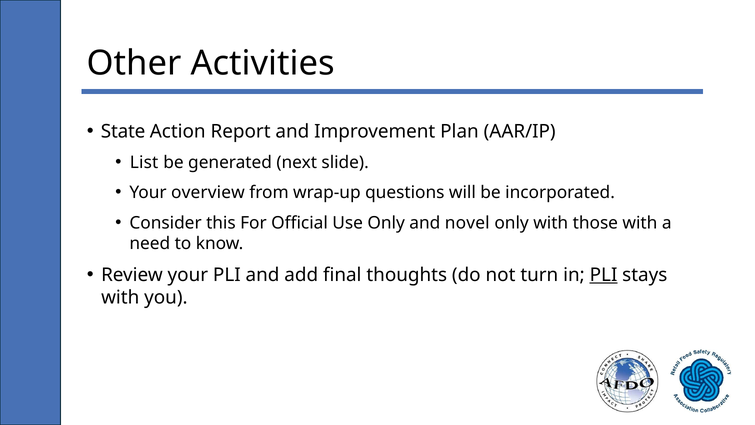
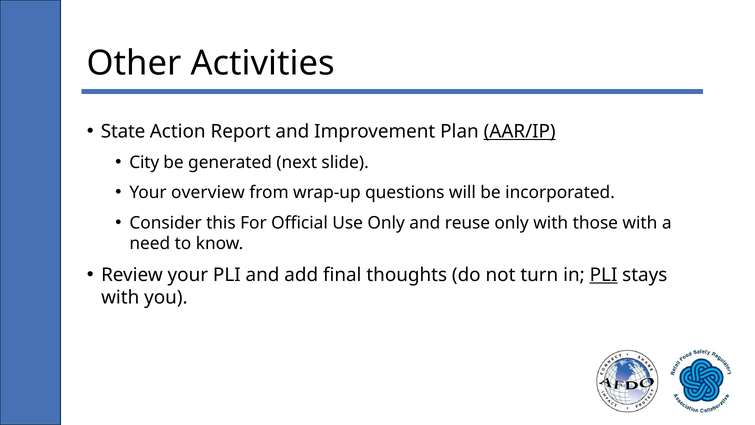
AAR/IP underline: none -> present (520, 131)
List: List -> City (144, 162)
novel: novel -> reuse (467, 223)
